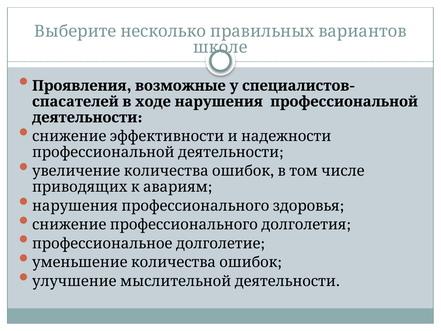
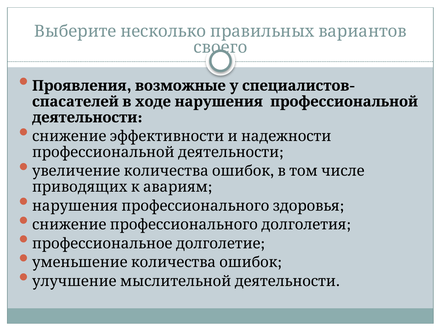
школе: школе -> своего (220, 47)
